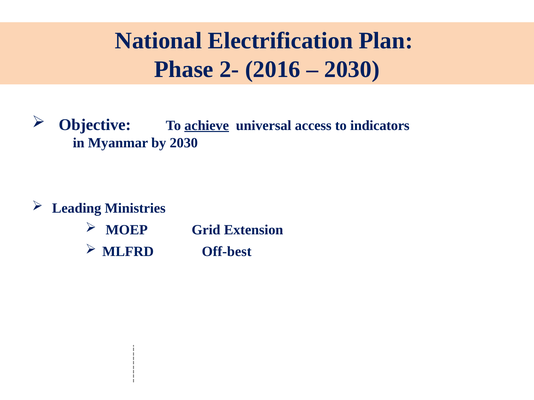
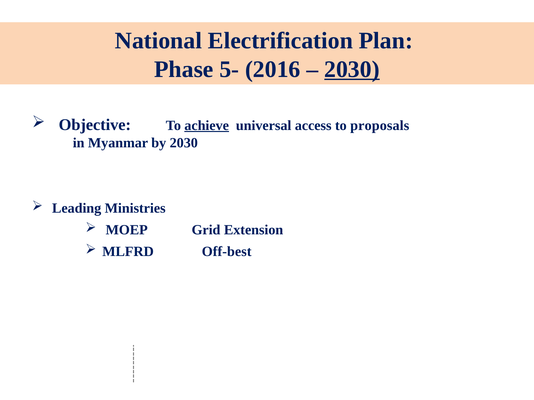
2-: 2- -> 5- (229, 69)
2030 underline: none -> present (352, 69)
indicators: indicators -> proposals (380, 126)
